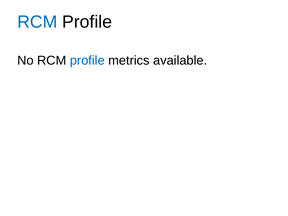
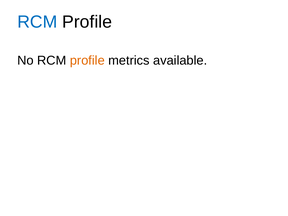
profile colour: blue -> orange (87, 60)
